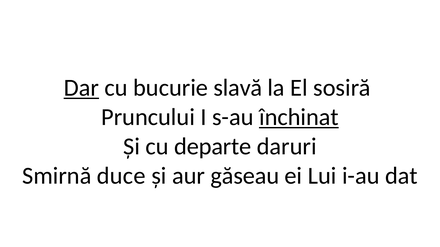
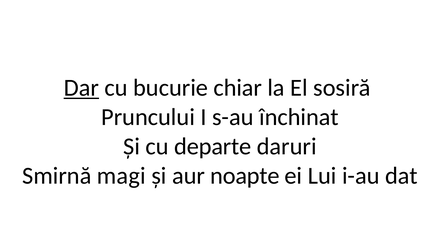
slavă: slavă -> chiar (238, 88)
închinat underline: present -> none (299, 117)
duce: duce -> magi (121, 176)
găseau: găseau -> noapte (245, 176)
